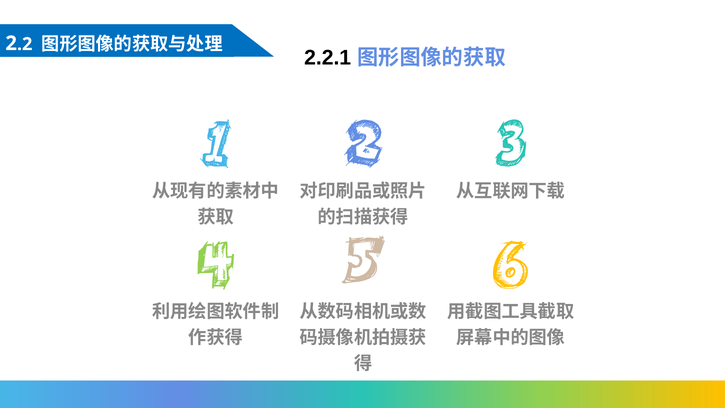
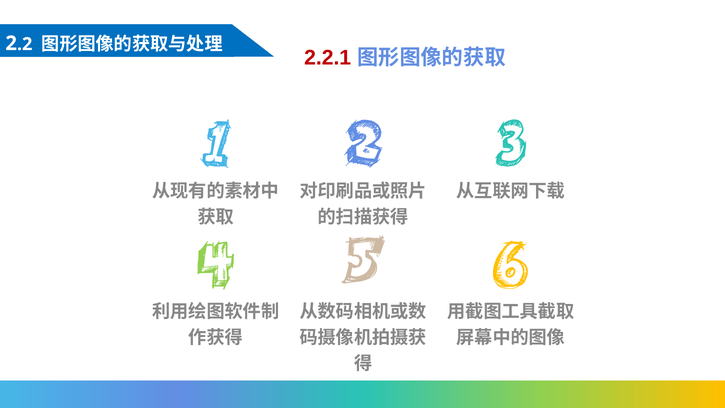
2.2.1 colour: black -> red (328, 58)
